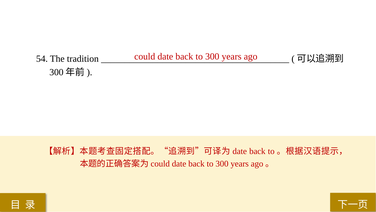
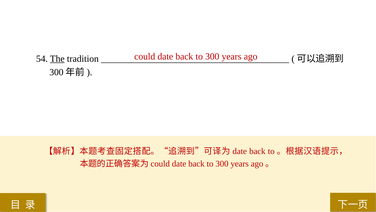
The underline: none -> present (57, 59)
